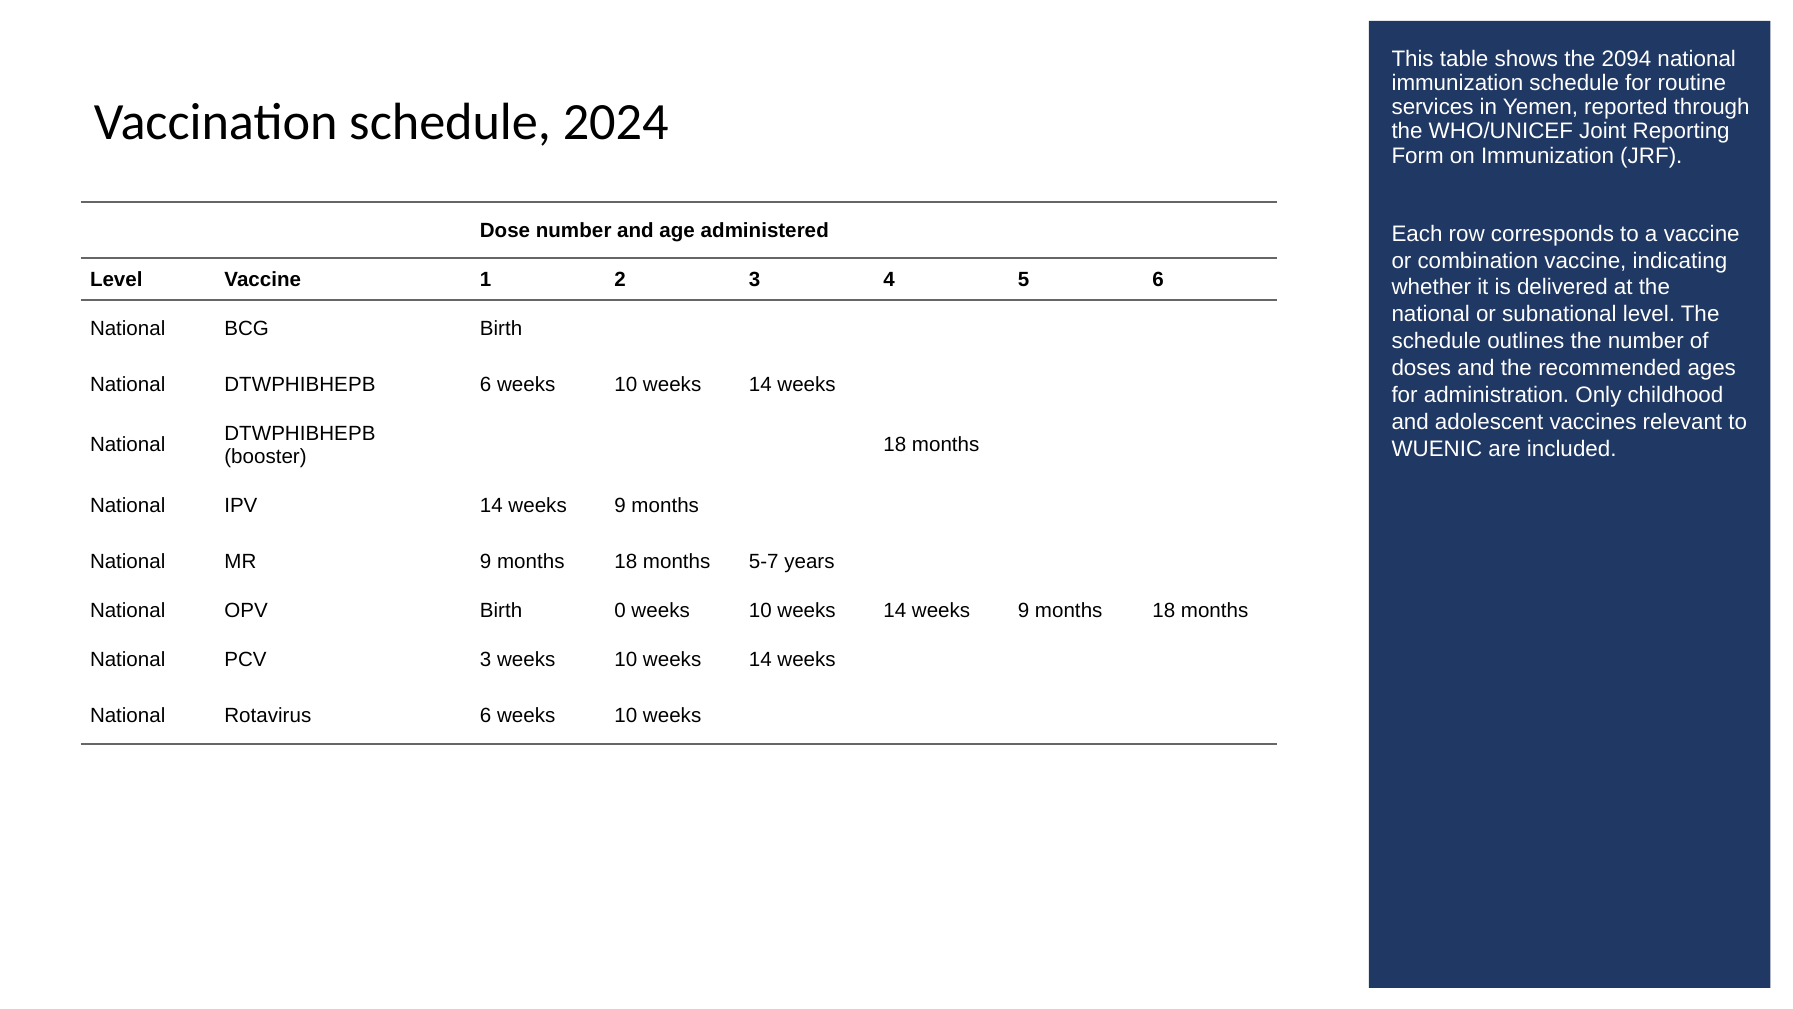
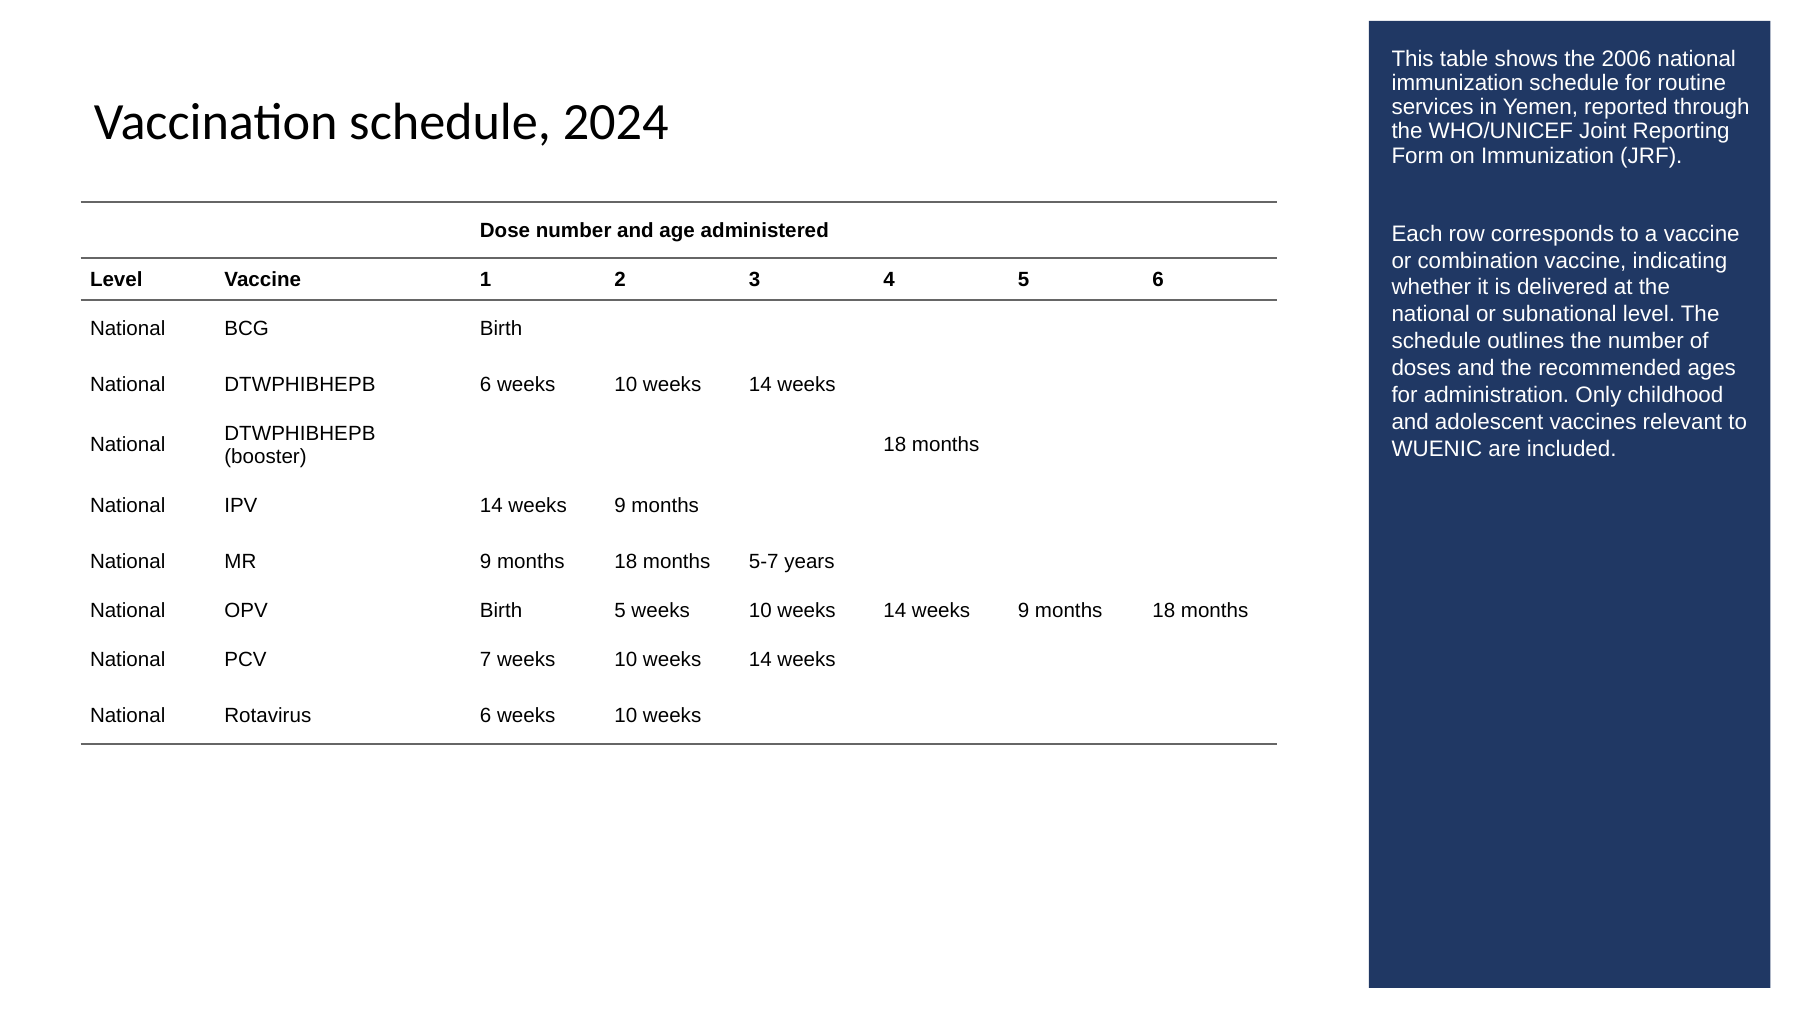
2094: 2094 -> 2006 (1626, 59)
Birth 0: 0 -> 5 (620, 610)
PCV 3: 3 -> 7 (486, 659)
